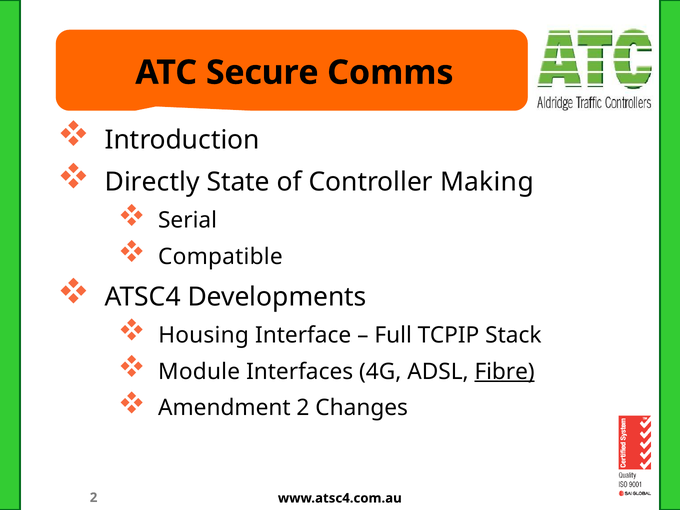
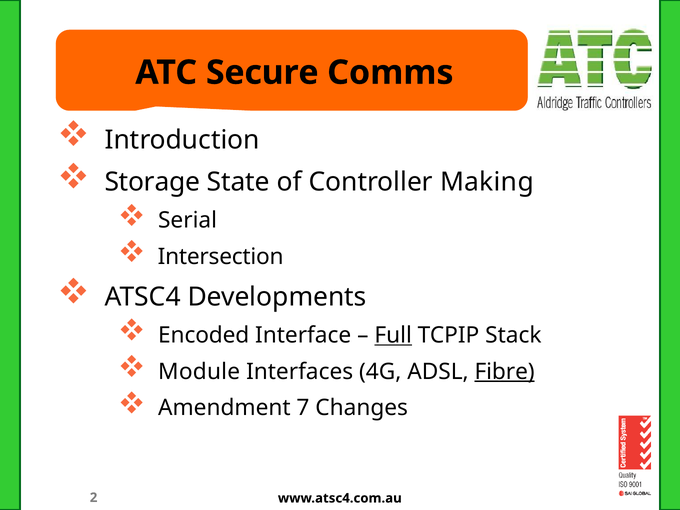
Directly: Directly -> Storage (152, 182)
Compatible: Compatible -> Intersection (221, 257)
Housing: Housing -> Encoded (204, 335)
Full underline: none -> present (393, 335)
Amendment 2: 2 -> 7 (303, 408)
